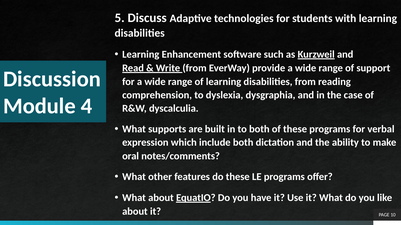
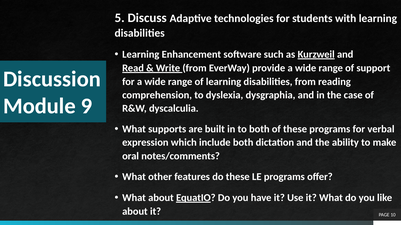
4: 4 -> 9 (87, 106)
